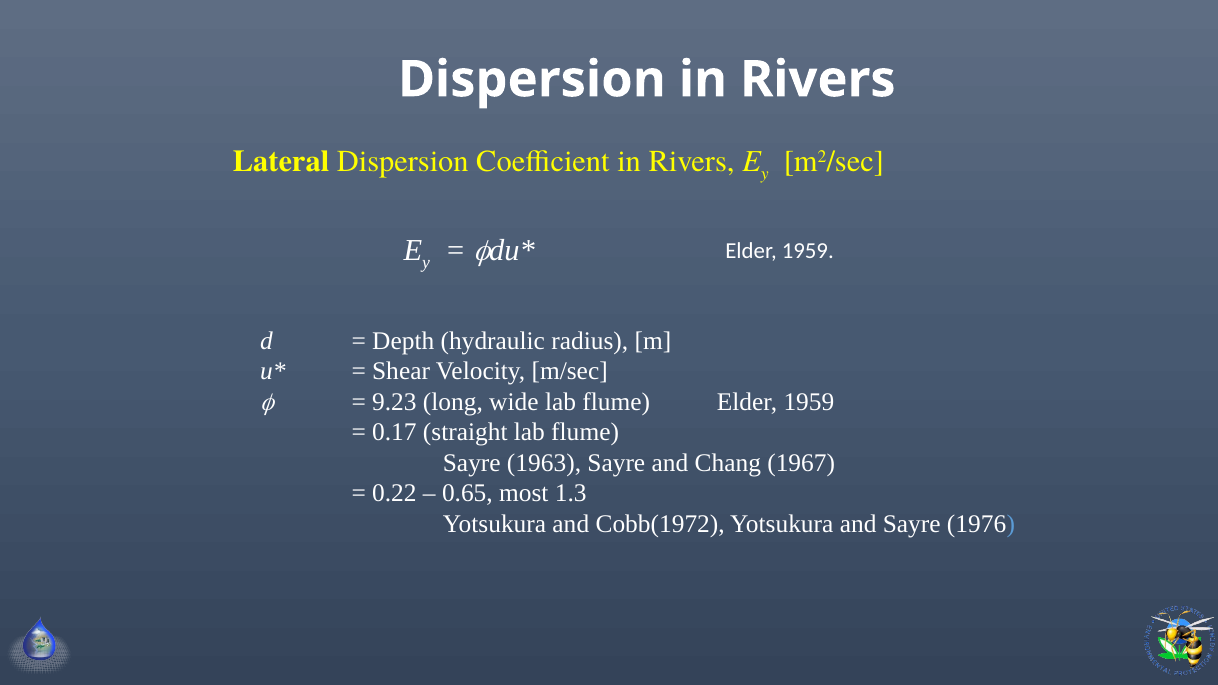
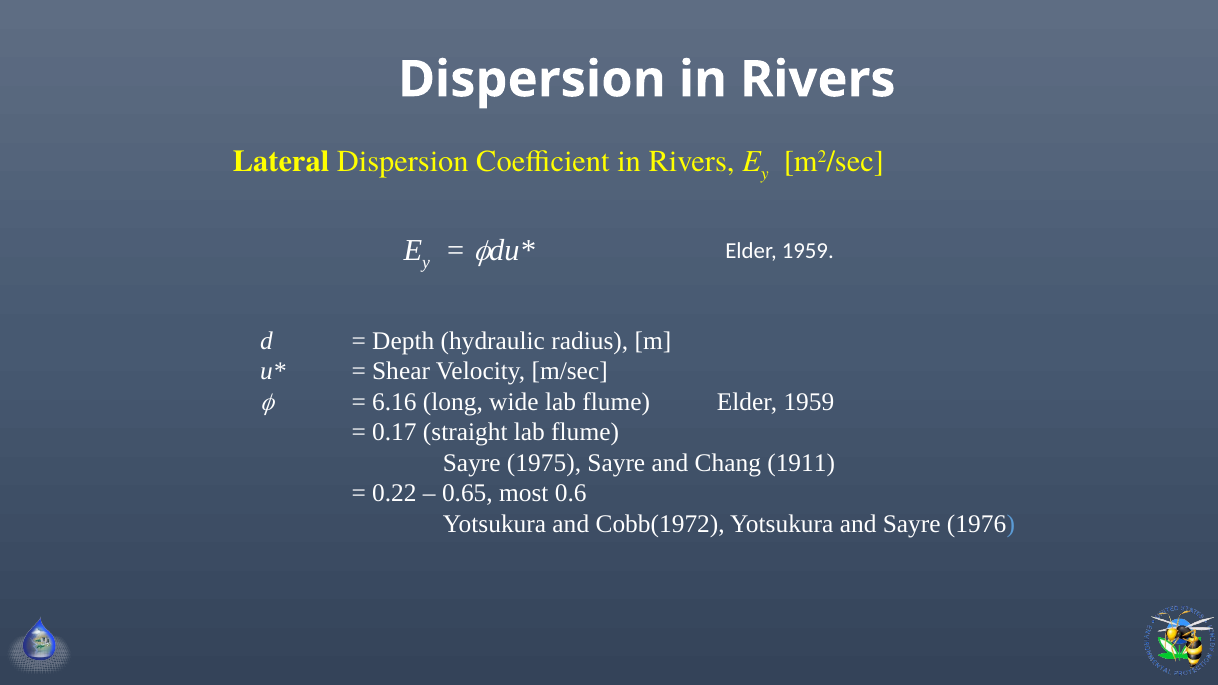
9.23: 9.23 -> 6.16 (394, 402)
1963: 1963 -> 1975 (544, 463)
1967: 1967 -> 1911 (801, 463)
1.3: 1.3 -> 0.6 (571, 494)
